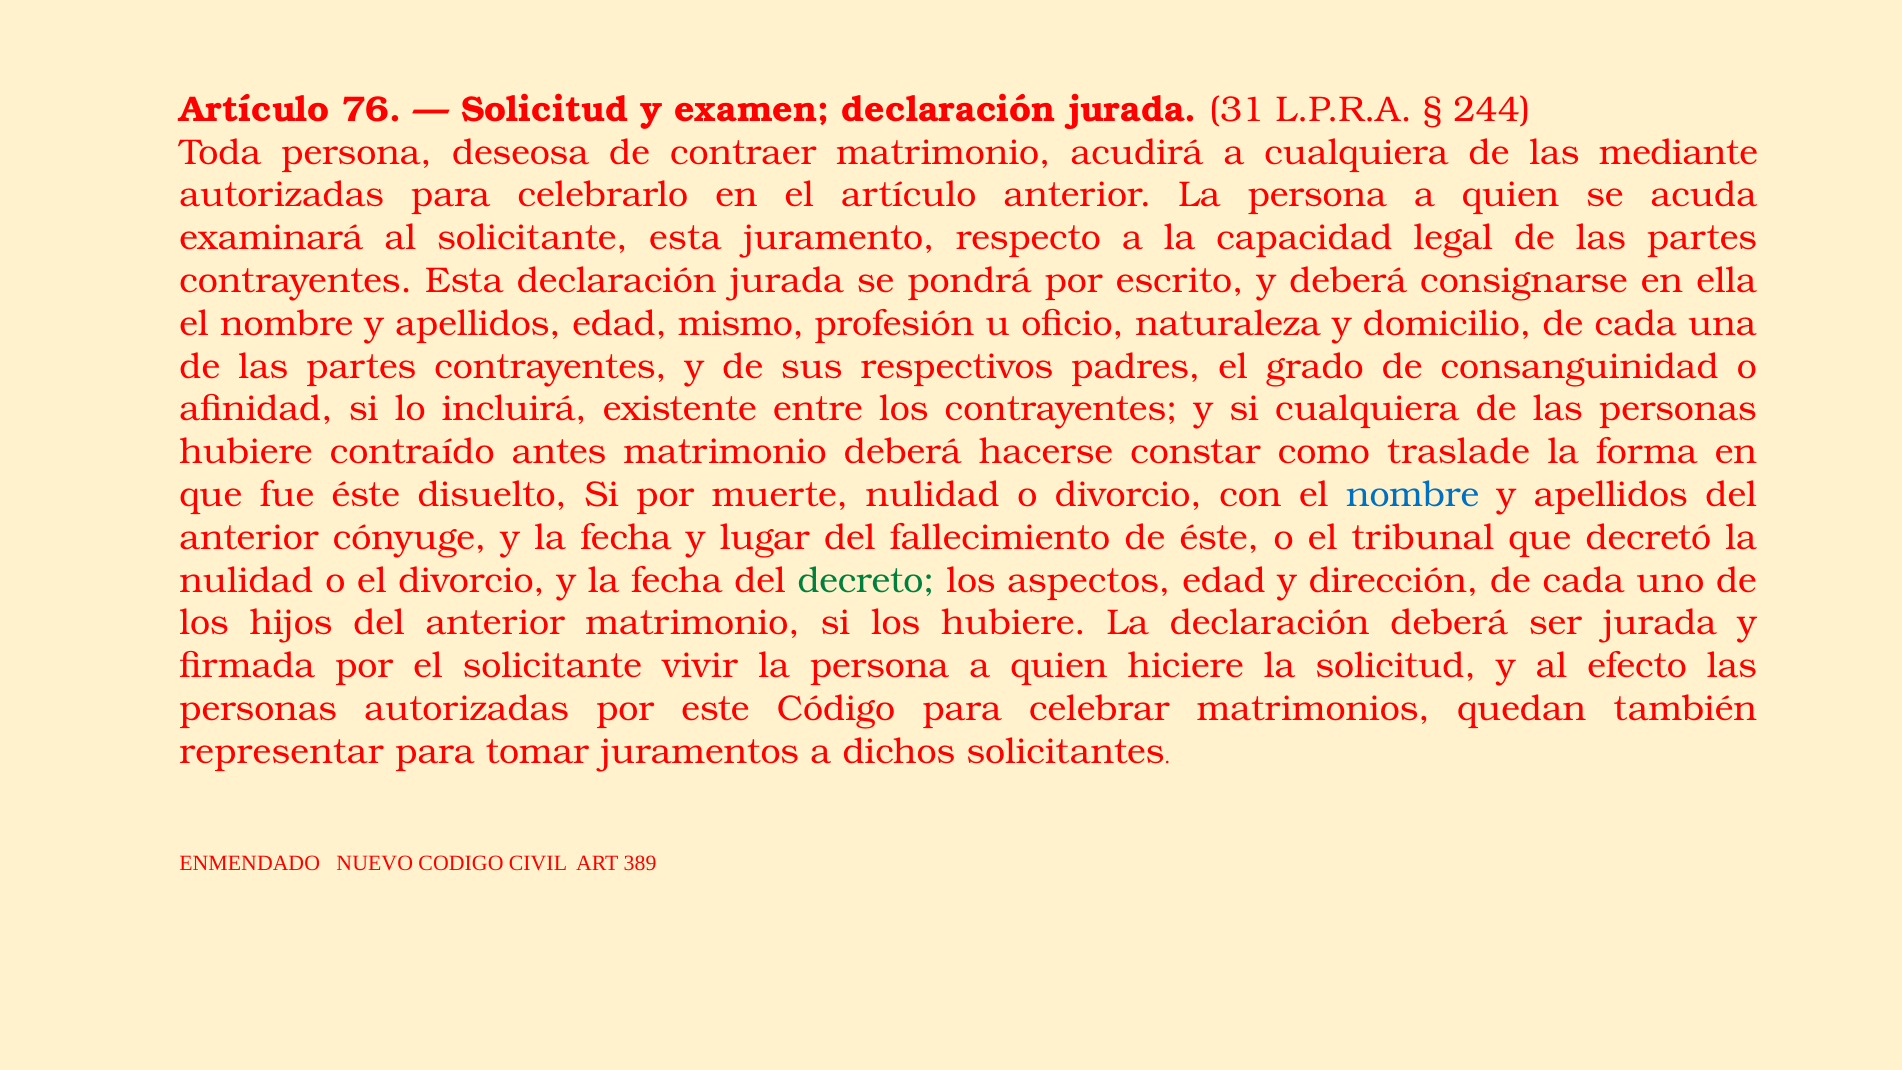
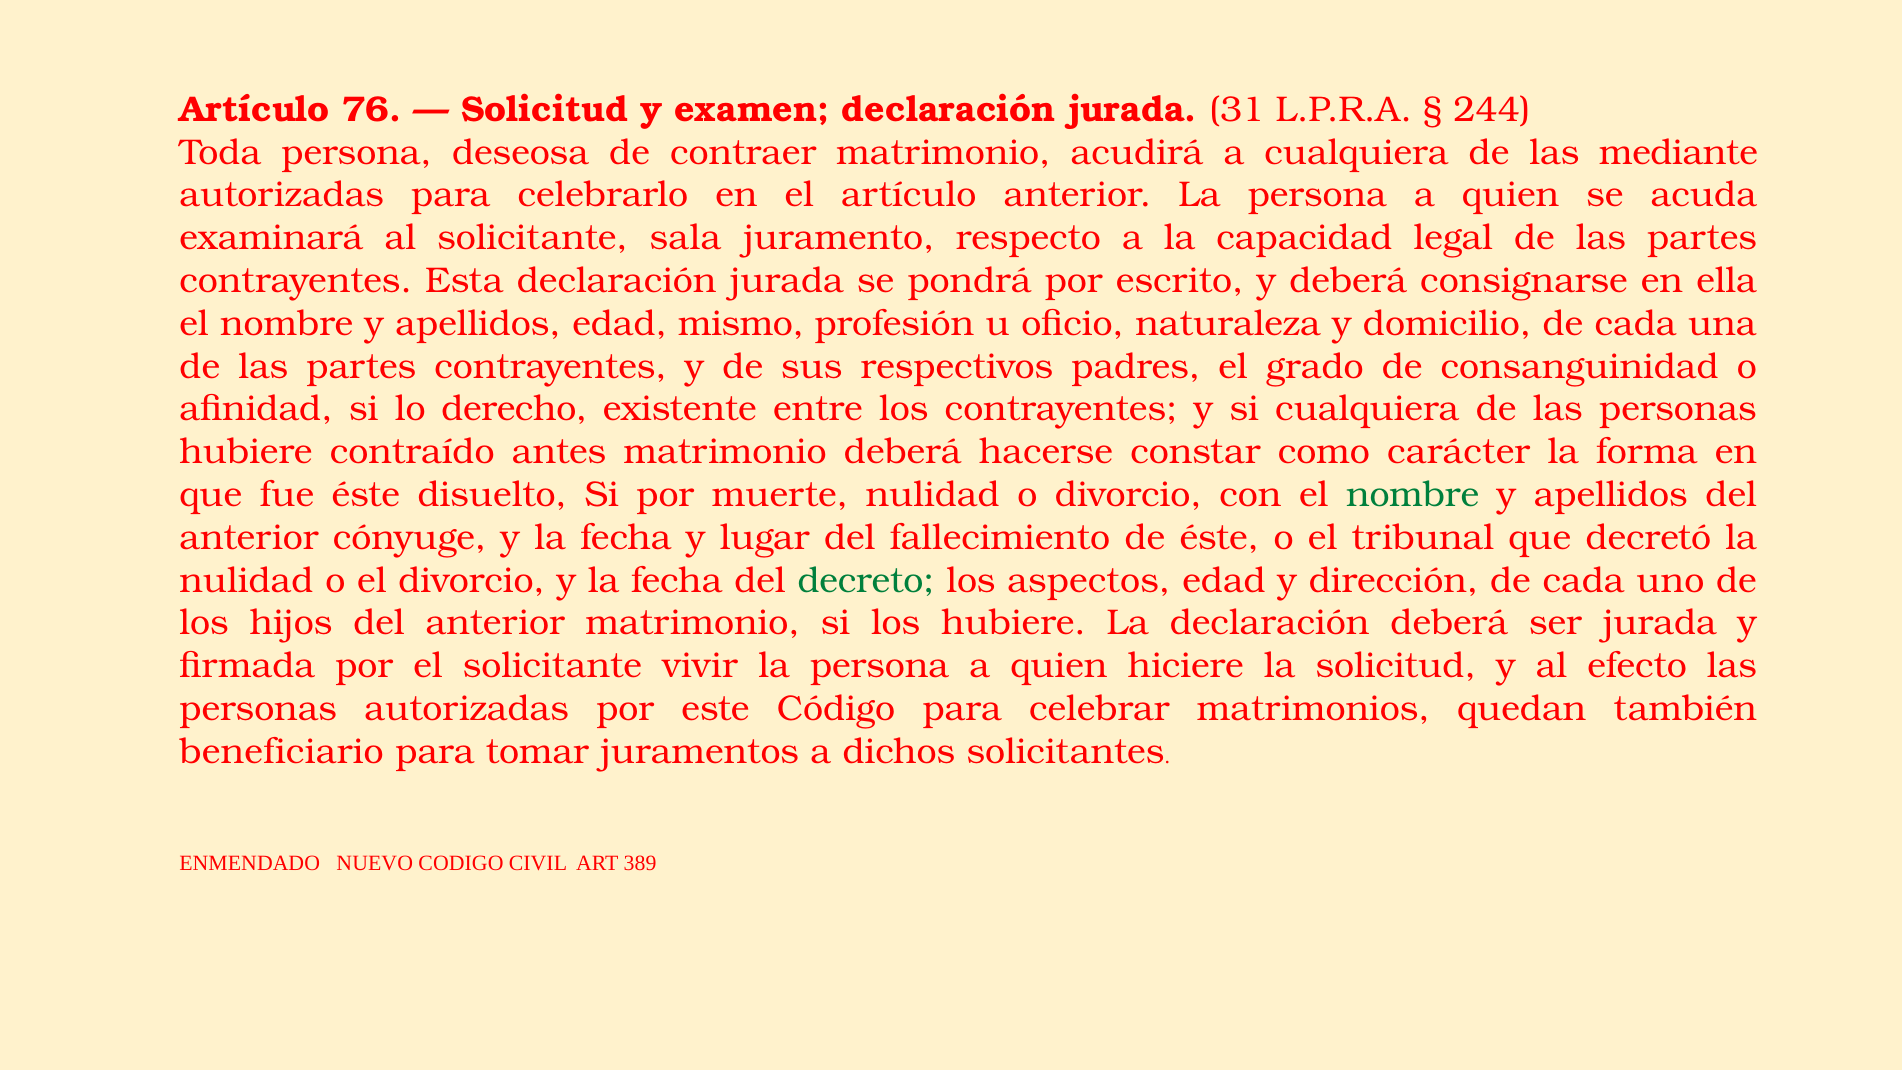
solicitante esta: esta -> sala (685, 238)
incluirá: incluirá -> derecho (514, 409)
traslade: traslade -> carácter (1459, 452)
nombre colour: blue -> green (1413, 495)
representar: representar -> beneficiario (282, 751)
